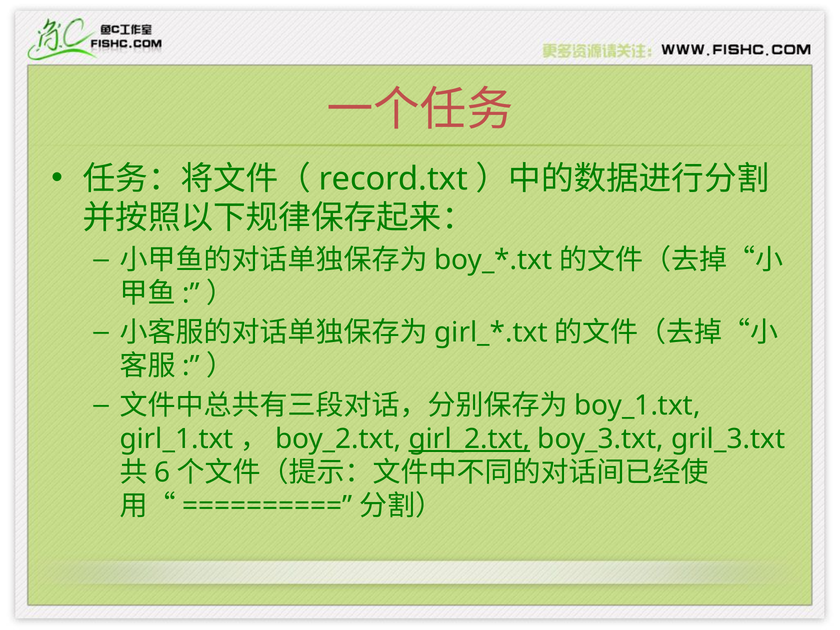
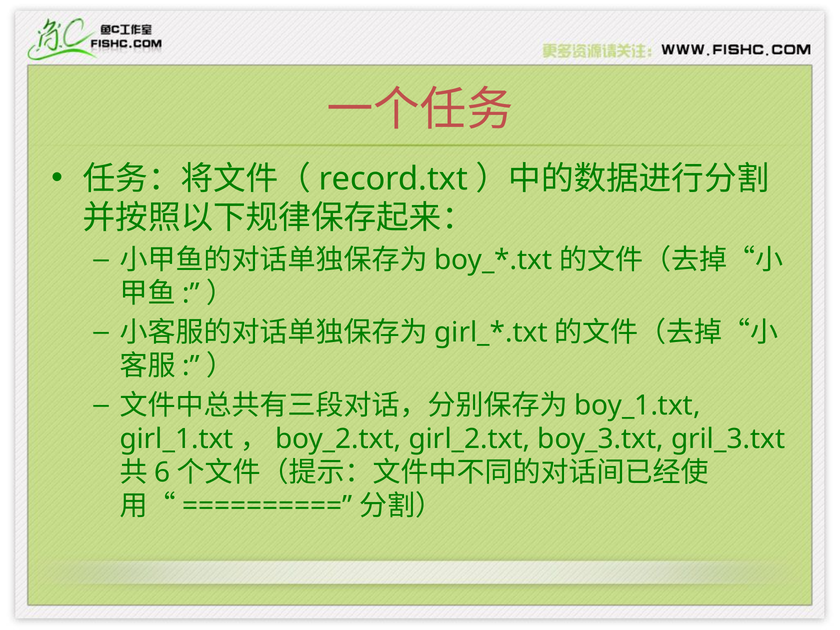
girl_2.txt underline: present -> none (469, 439)
